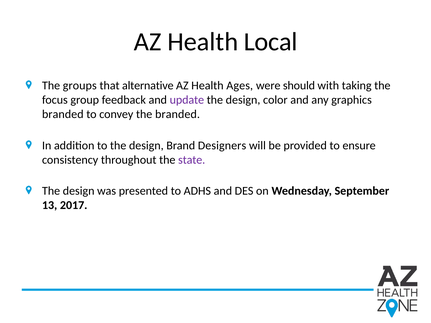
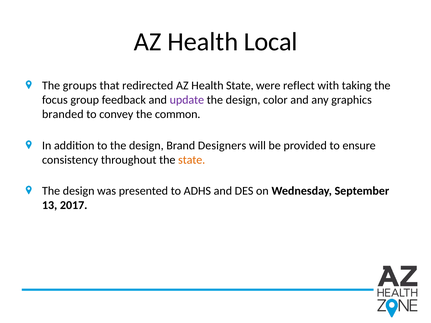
alternative: alternative -> redirected (148, 86)
Health Ages: Ages -> State (240, 86)
should: should -> reflect (299, 86)
the branded: branded -> common (178, 114)
state colour: purple -> orange (192, 160)
